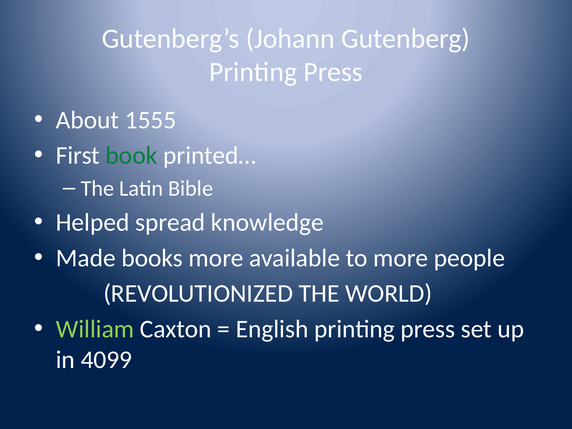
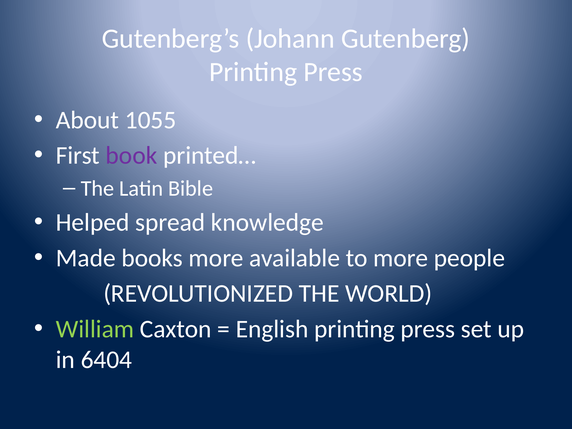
1555: 1555 -> 1055 (151, 120)
book colour: green -> purple (131, 156)
4099: 4099 -> 6404 (106, 360)
